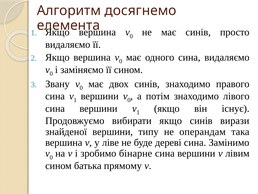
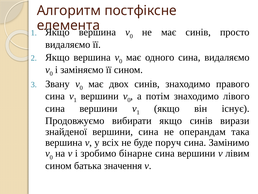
досягнемо: досягнемо -> постфіксне (141, 11)
вершини типу: типу -> сина (148, 131)
ліве: ліве -> всіх (110, 142)
дереві: дереві -> поруч (168, 142)
прямому: прямому -> значення (123, 165)
